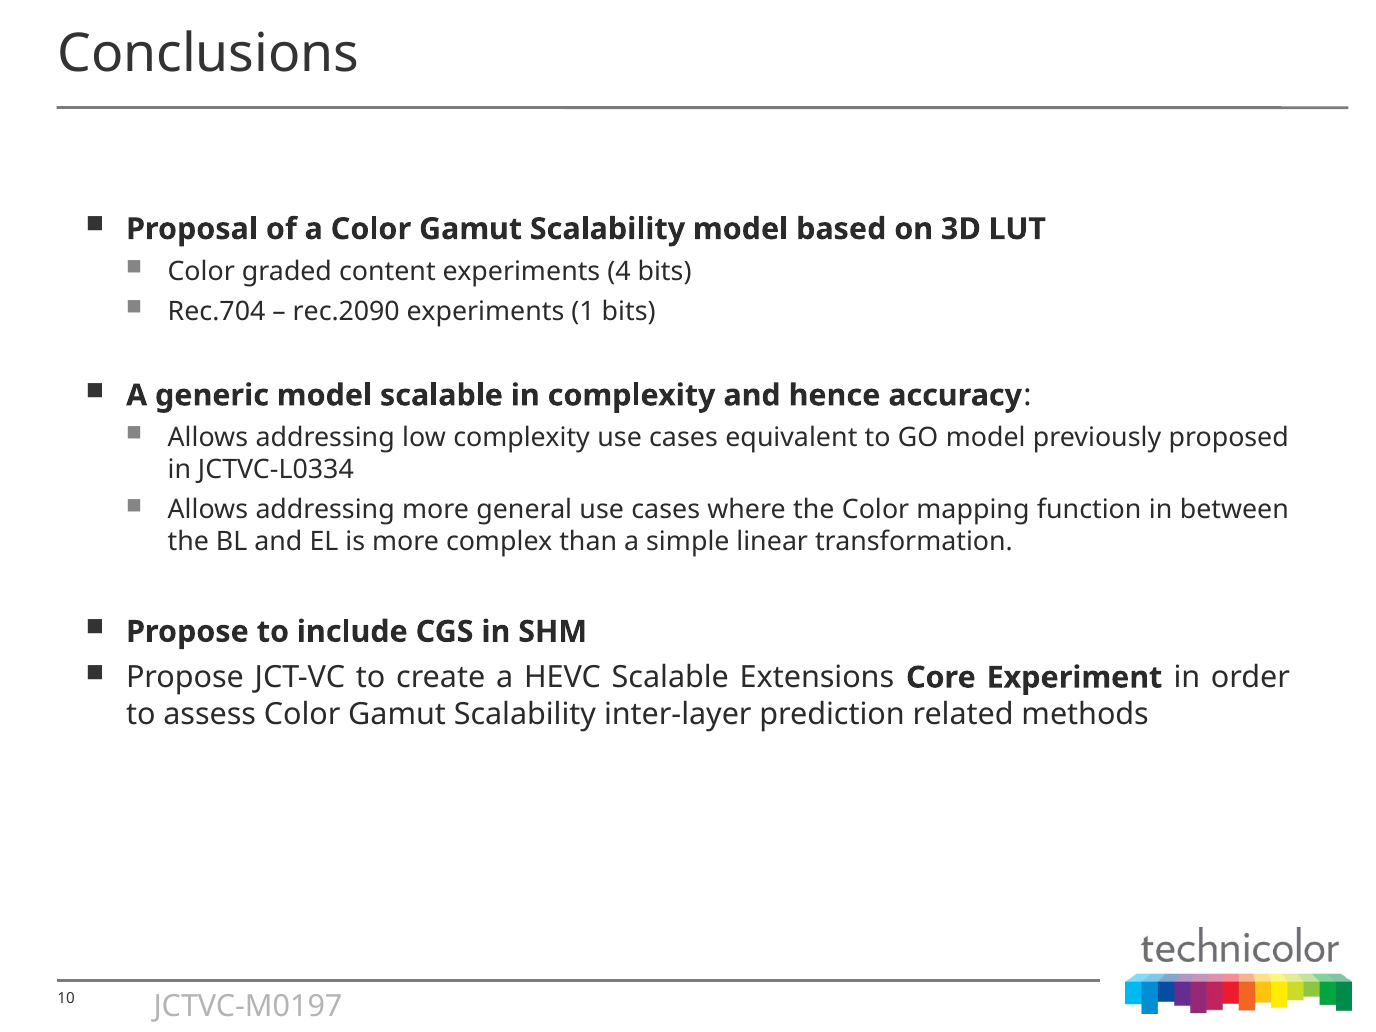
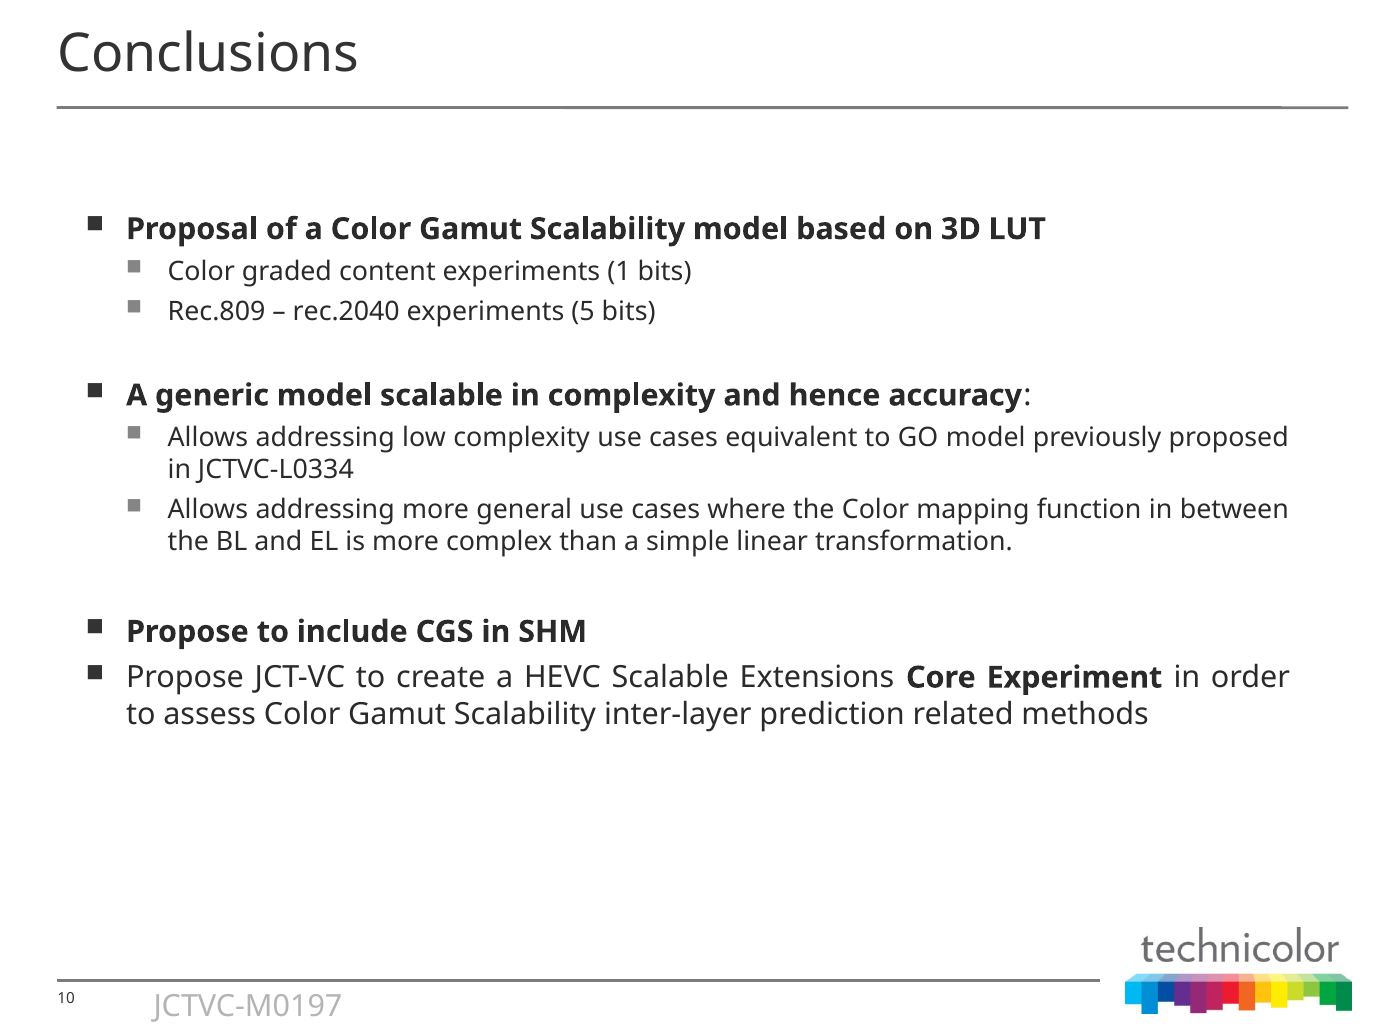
4: 4 -> 1 (619, 271)
Rec.704: Rec.704 -> Rec.809 (217, 311)
rec.2090: rec.2090 -> rec.2040 (346, 311)
1: 1 -> 5 (583, 311)
